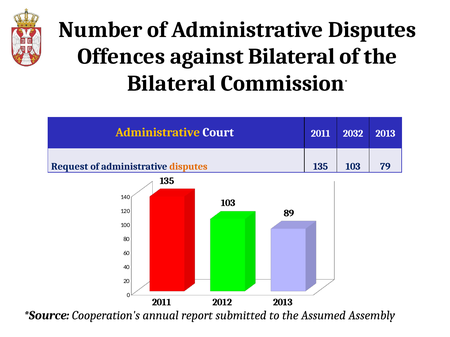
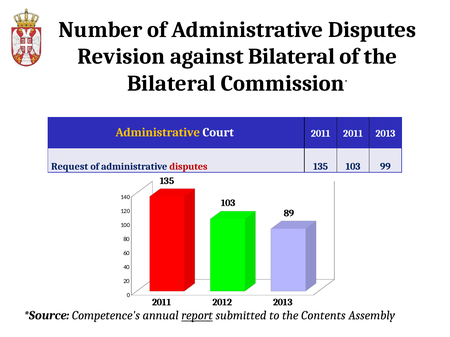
Offences: Offences -> Revision (121, 57)
2011 2032: 2032 -> 2011 (353, 134)
disputes colour: orange -> red (188, 167)
79: 79 -> 99 (385, 167)
Cooperation's: Cooperation's -> Competence's (106, 316)
report underline: none -> present (197, 316)
Assumed: Assumed -> Contents (323, 316)
